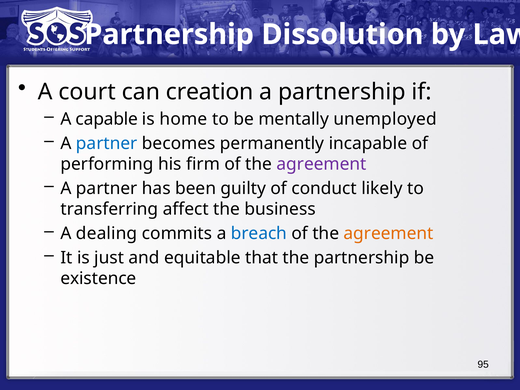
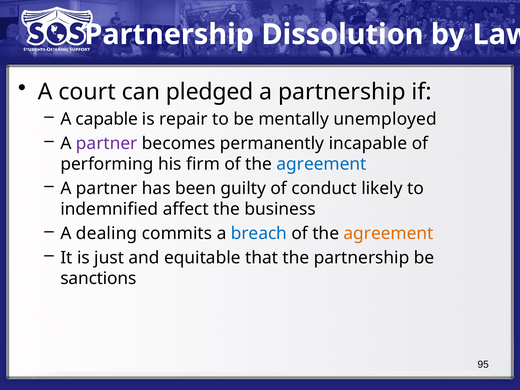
creation: creation -> pledged (210, 92)
home: home -> repair (184, 119)
partner colour: blue -> purple (107, 143)
agreement colour: purple -> blue (321, 164)
transferring: transferring -> indemnified (109, 209)
existence: existence -> sanctions (98, 279)
